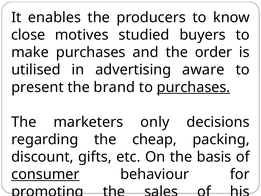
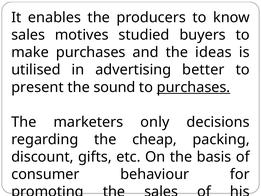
close: close -> sales (28, 35)
order: order -> ideas (213, 52)
aware: aware -> better (203, 70)
brand: brand -> sound (114, 87)
consumer underline: present -> none (45, 174)
